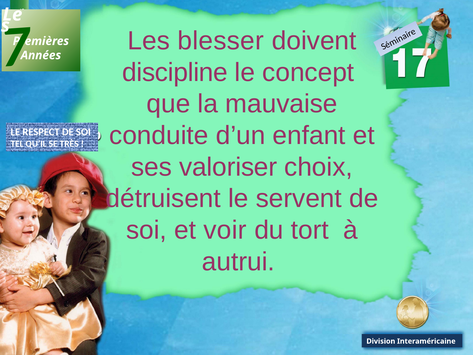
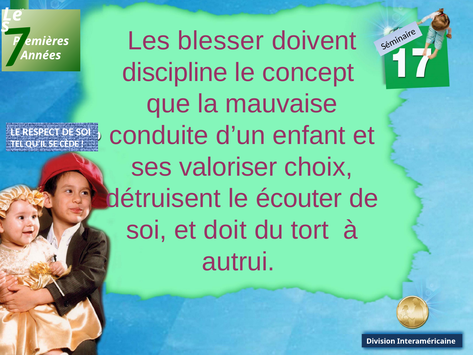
TRÈS: TRÈS -> CÈDE (69, 144)
servent: servent -> écouter (299, 198)
voir: voir -> doit (225, 230)
